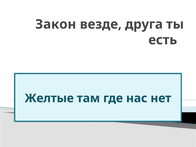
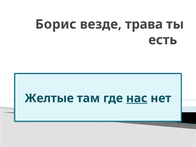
Закон: Закон -> Борис (56, 24)
друга: друга -> трава (144, 24)
нас underline: none -> present (137, 98)
